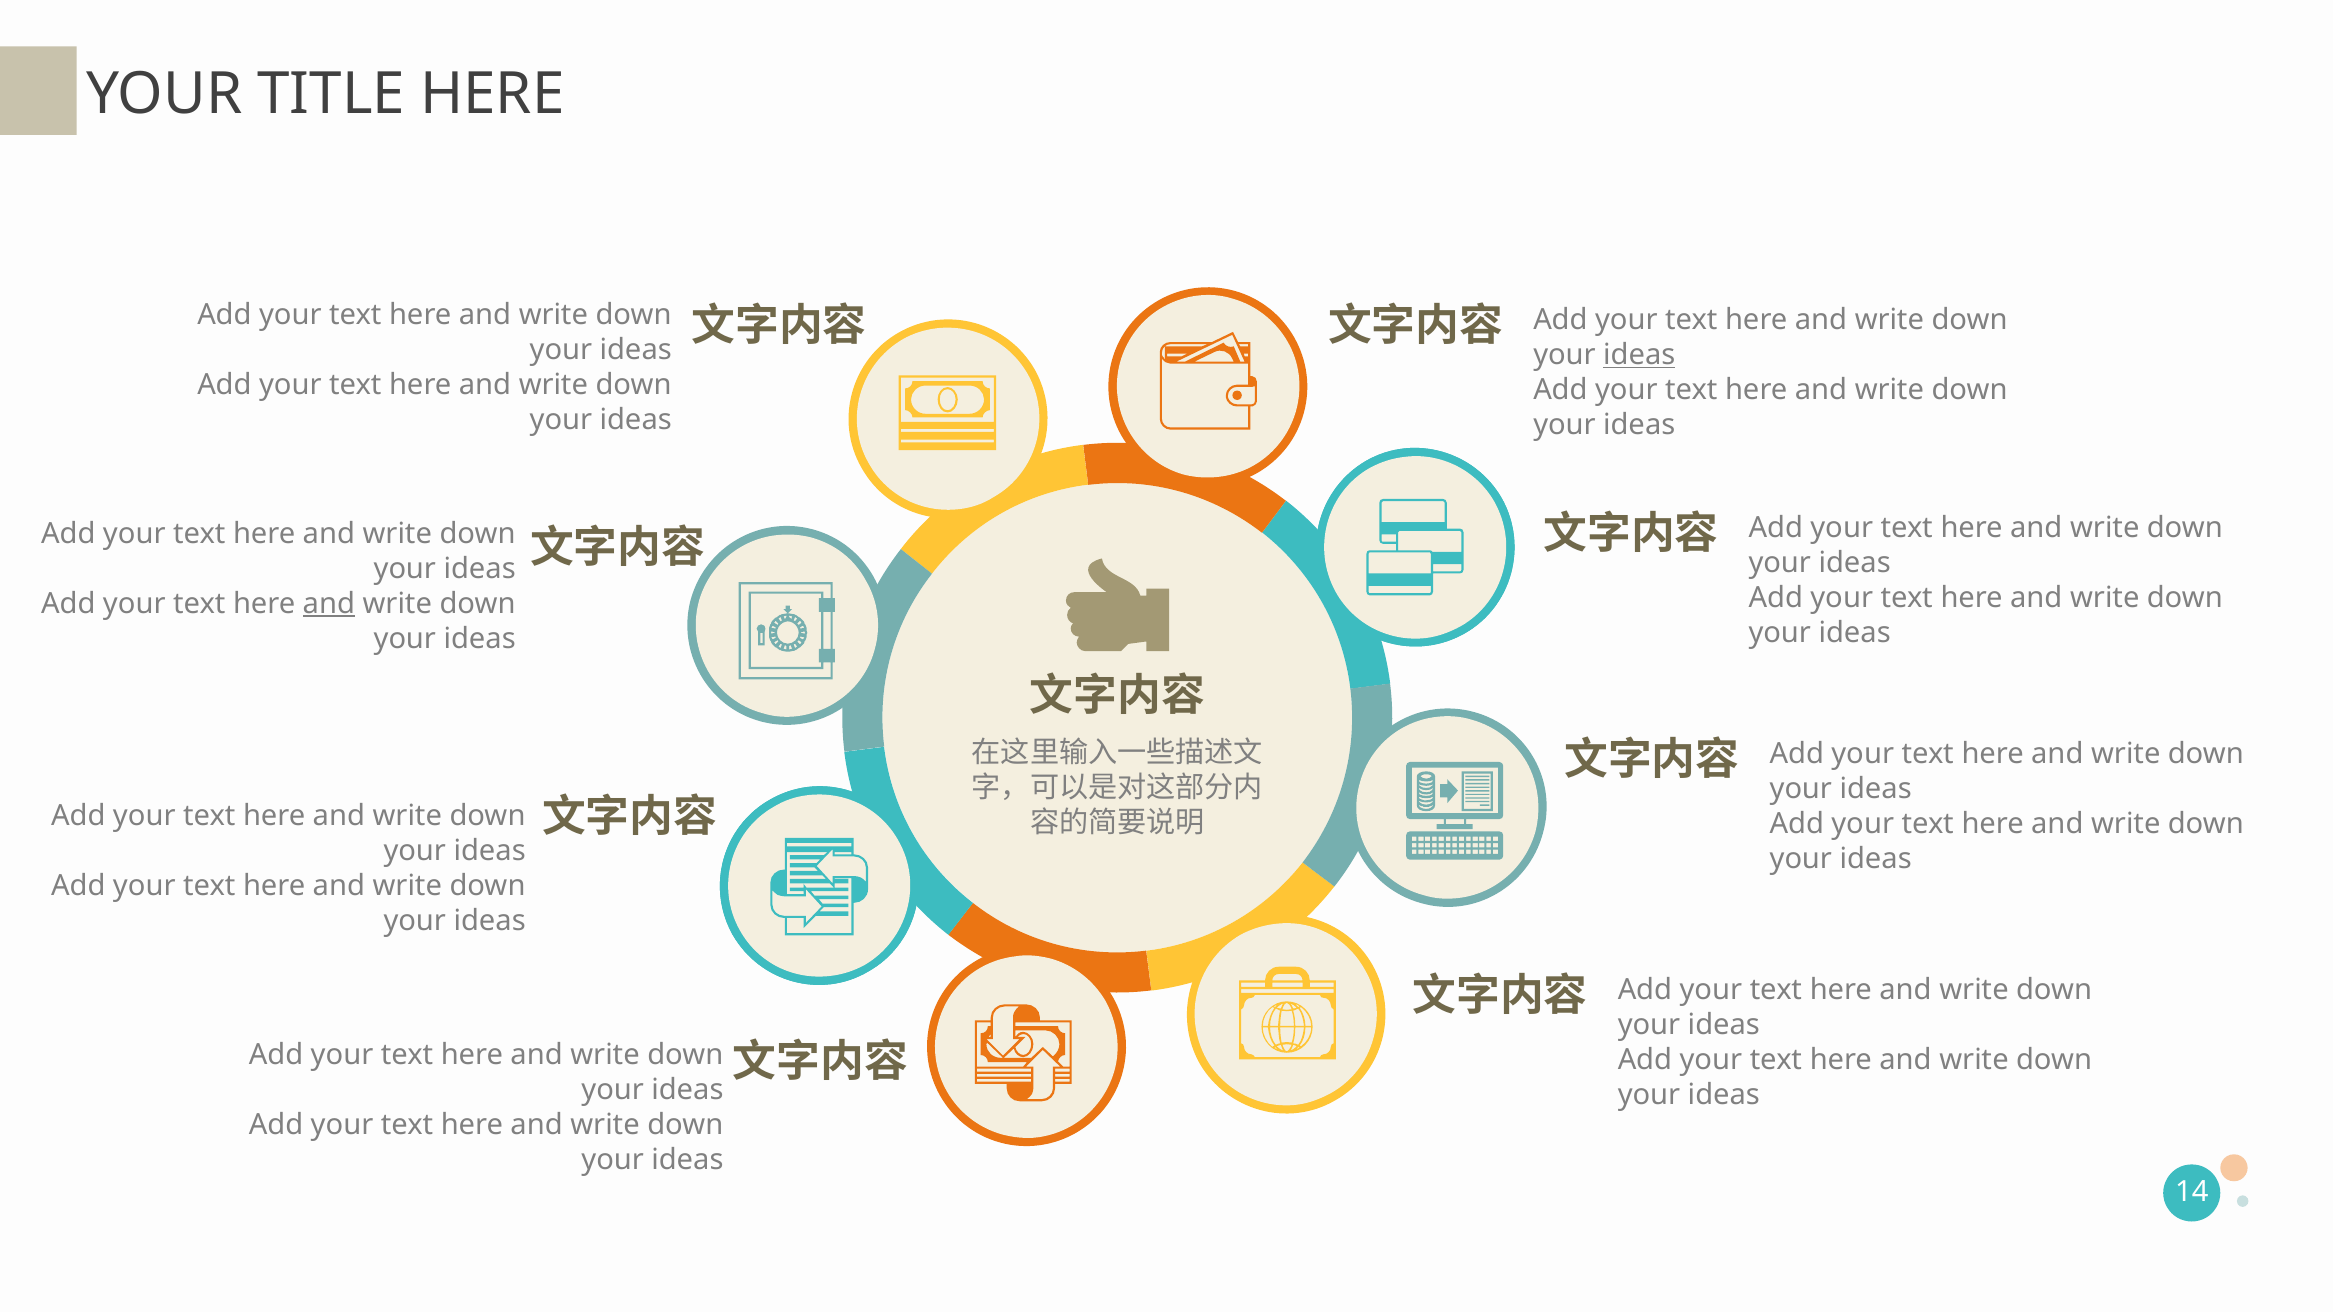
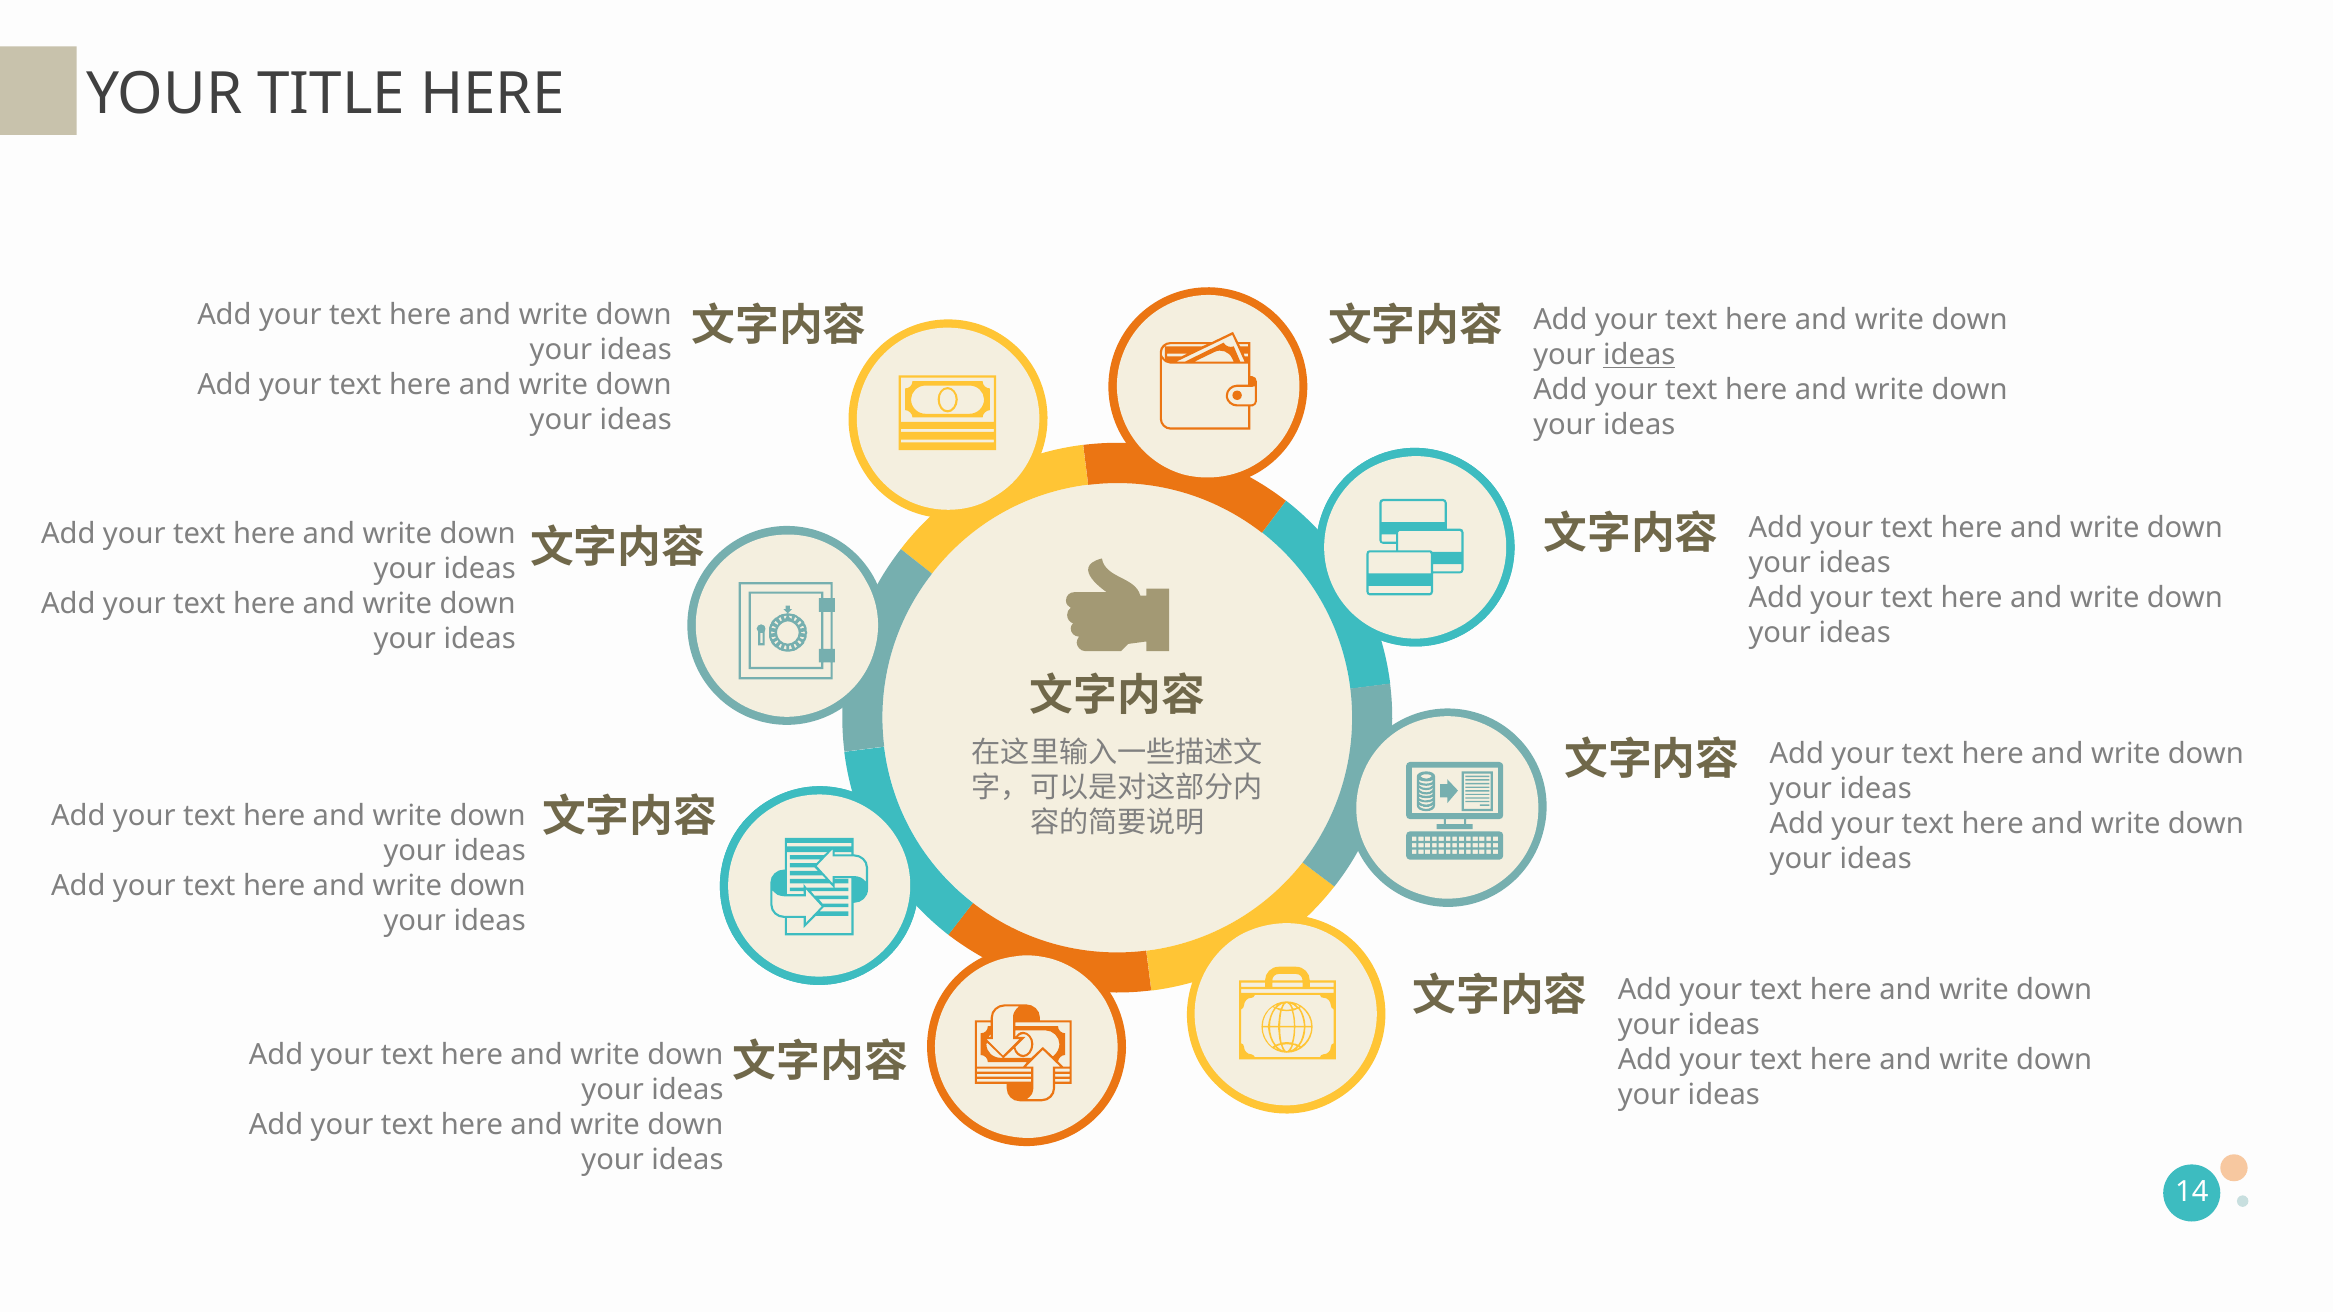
and underline: present -> none (329, 604)
